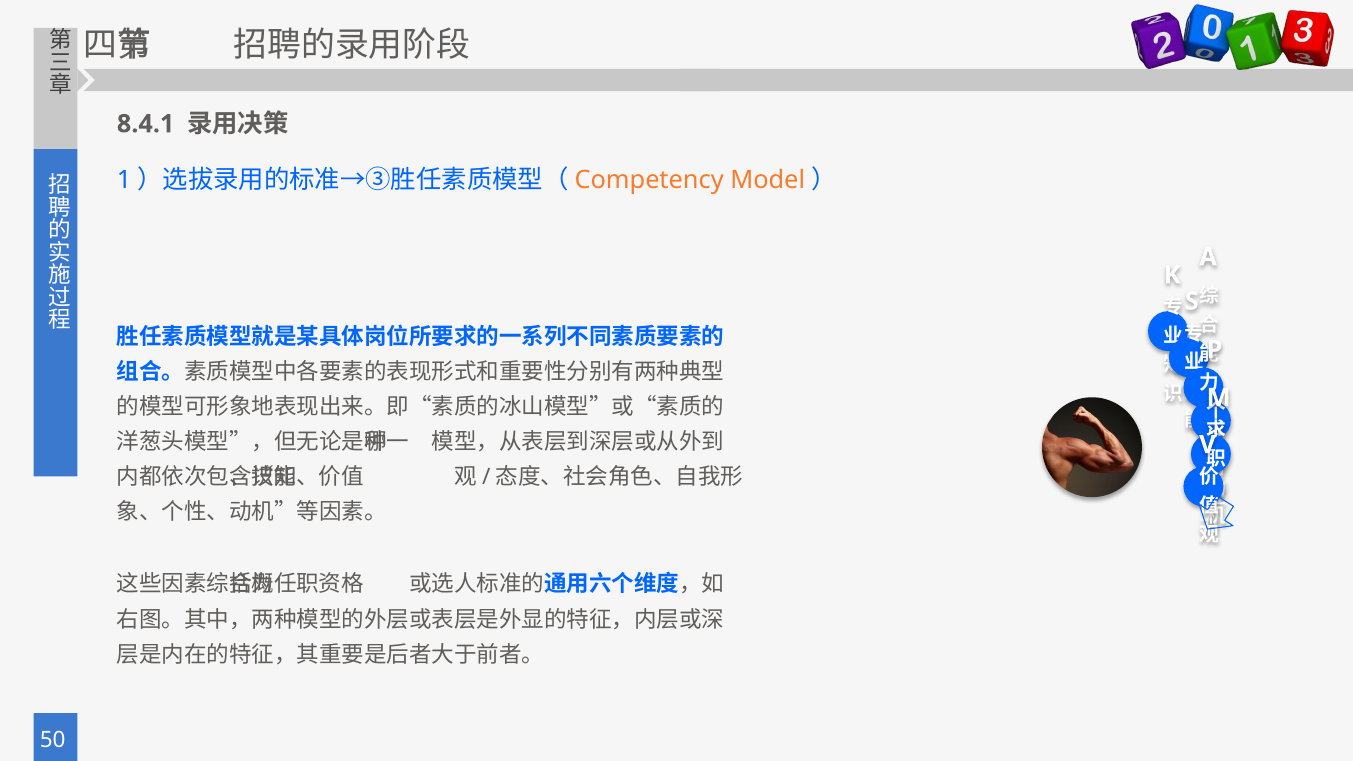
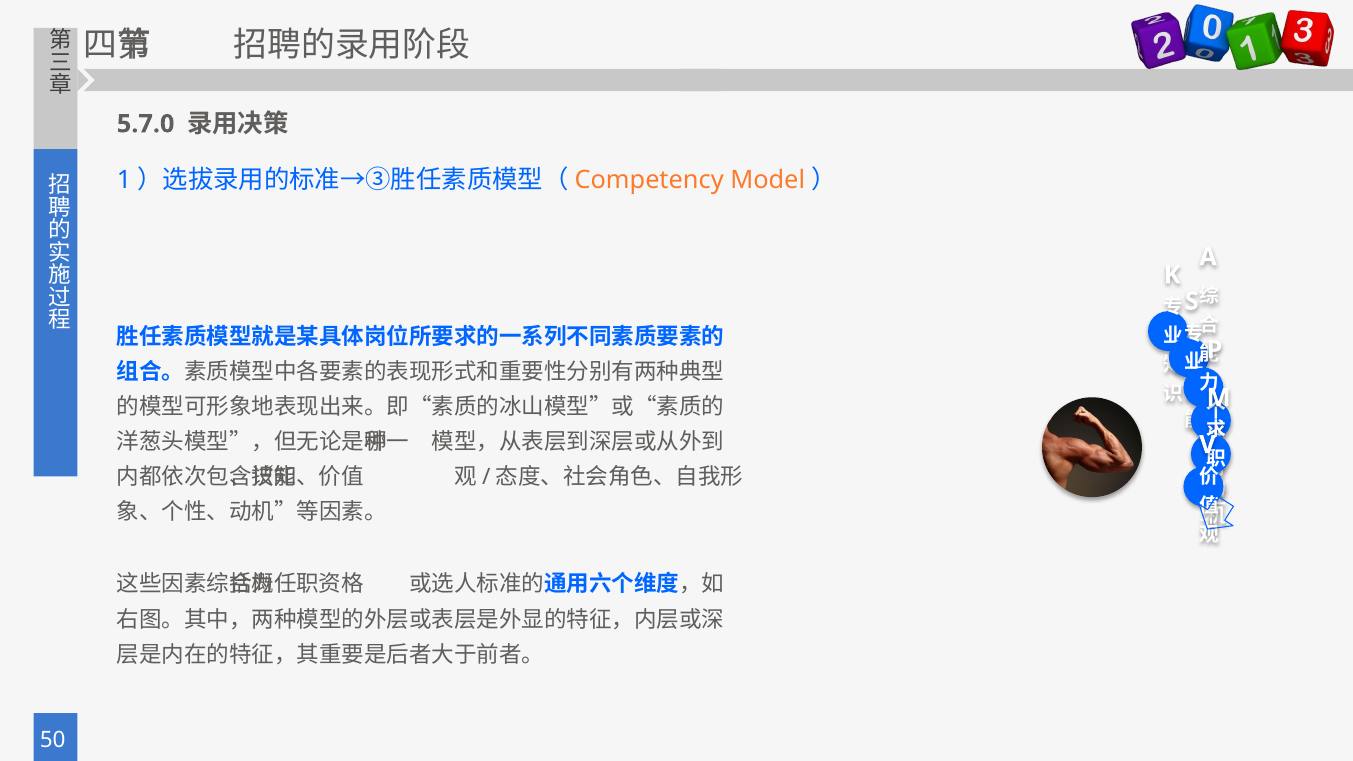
8.4.1: 8.4.1 -> 5.7.0 (146, 124)
